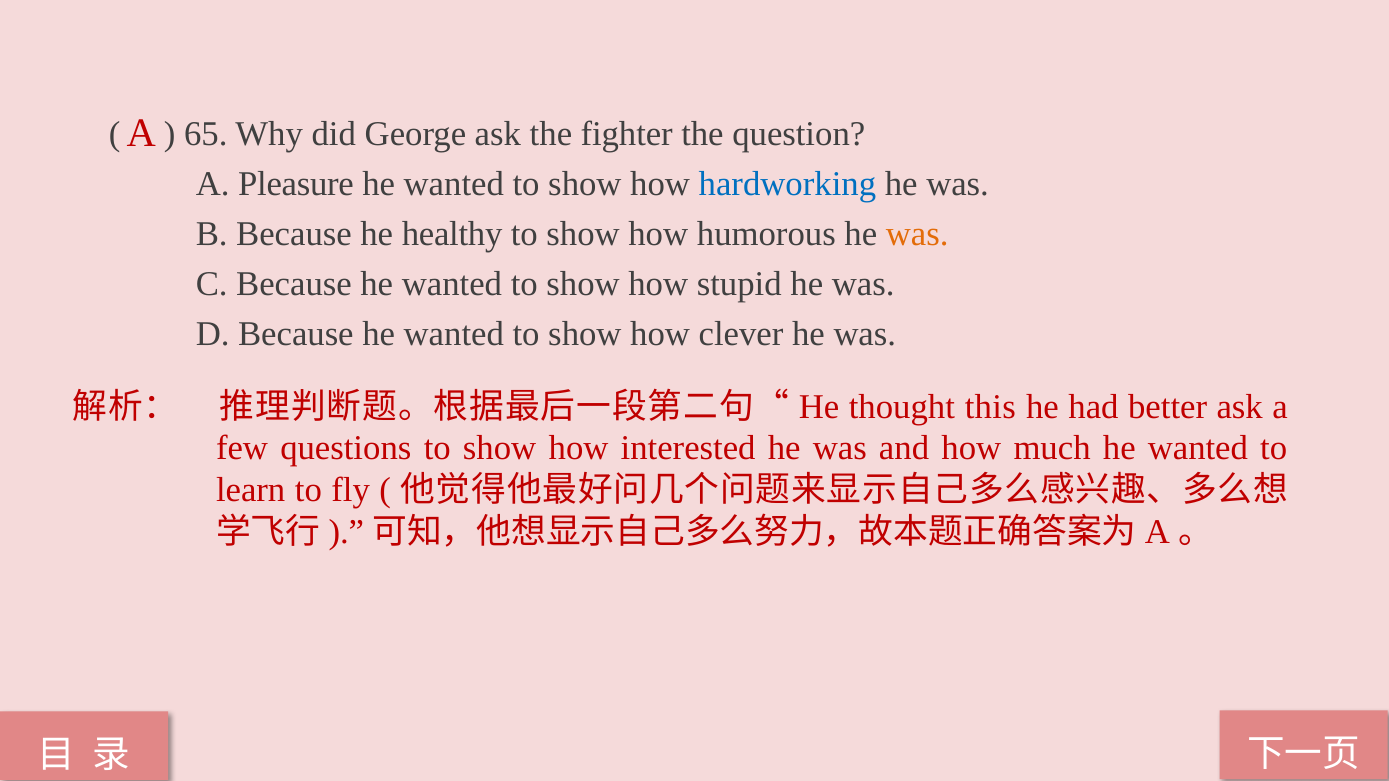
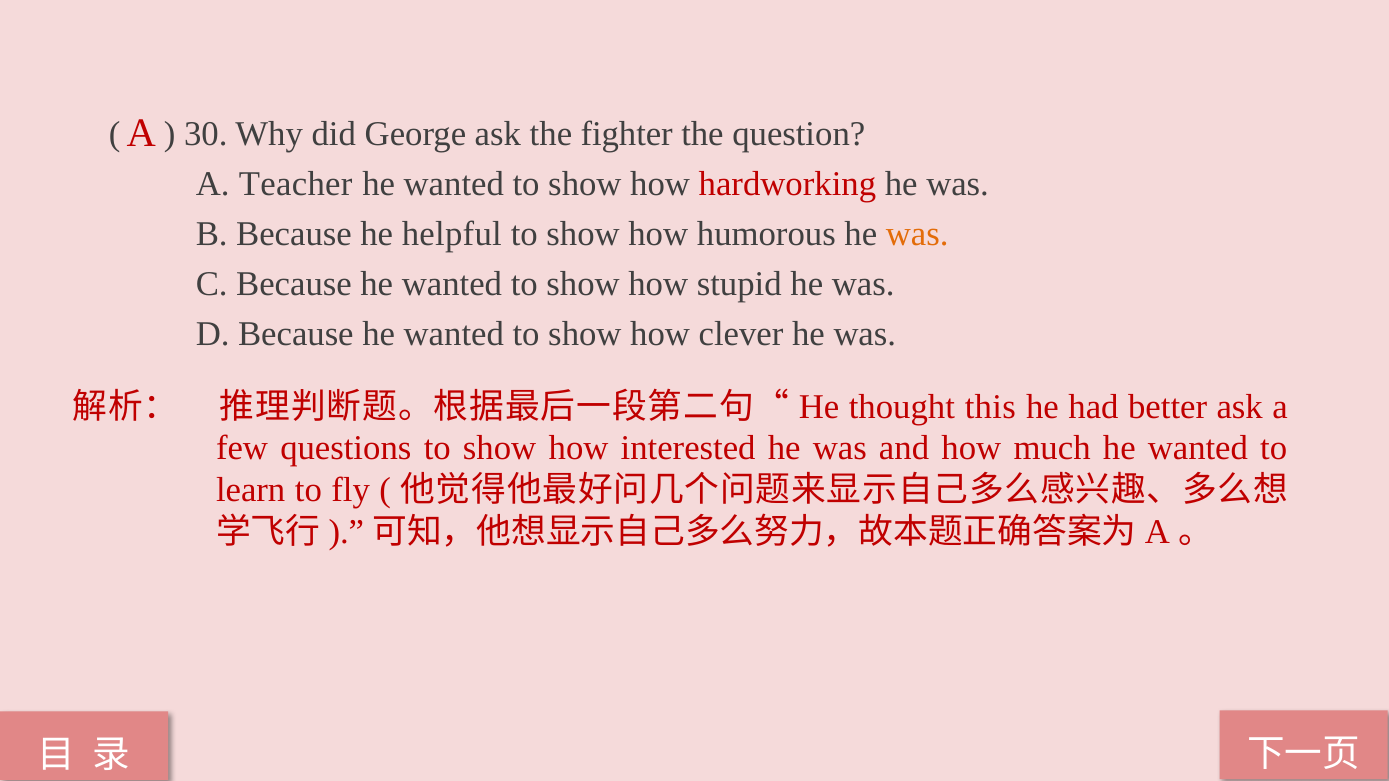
65: 65 -> 30 (206, 134)
Pleasure: Pleasure -> Teacher (296, 184)
hardworking colour: blue -> red (787, 184)
healthy: healthy -> helpful (452, 234)
